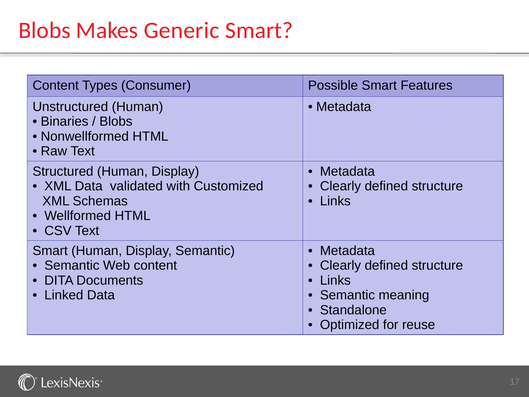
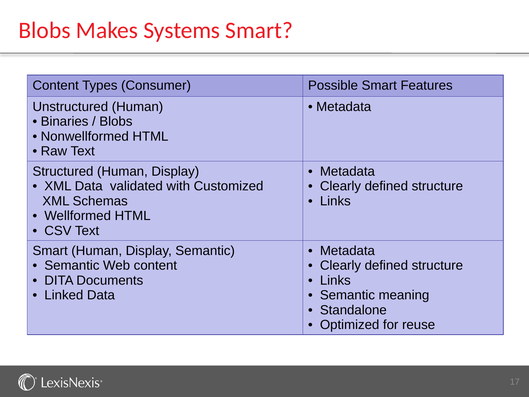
Generic: Generic -> Systems (182, 30)
